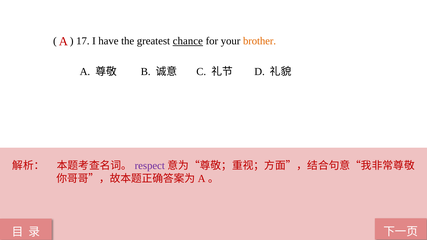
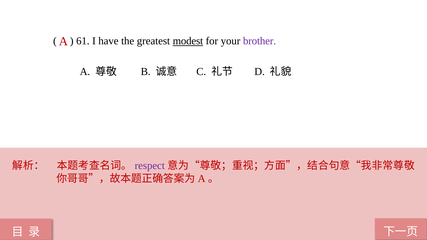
17: 17 -> 61 (83, 41)
chance: chance -> modest (188, 41)
brother colour: orange -> purple (260, 41)
